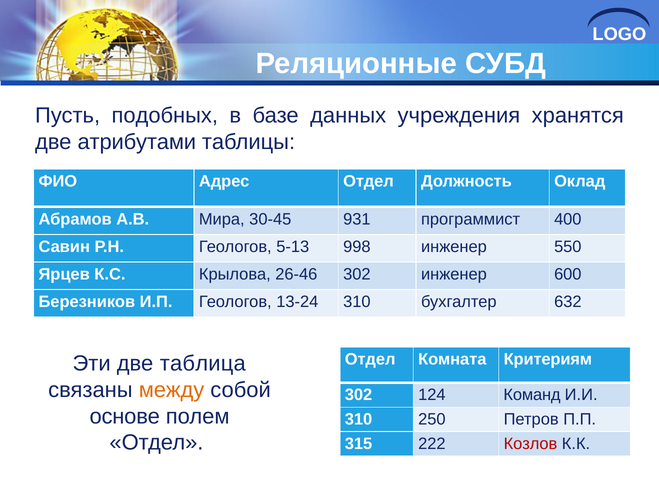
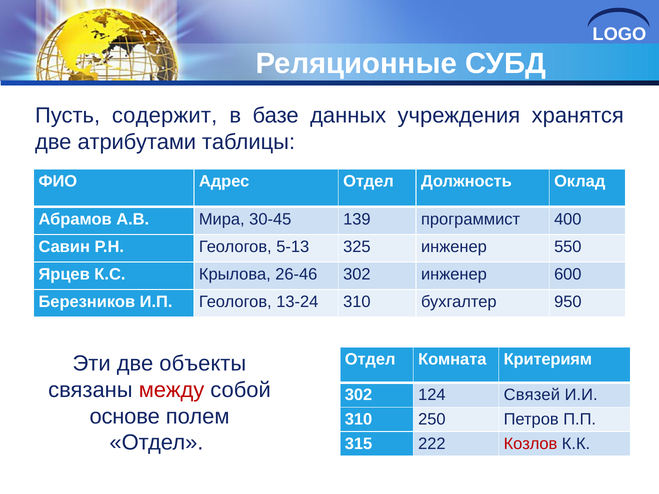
подобных: подобных -> содержит (165, 116)
931: 931 -> 139 (357, 219)
998: 998 -> 325 (357, 247)
632: 632 -> 950 (568, 302)
таблица: таблица -> объекты (203, 364)
между colour: orange -> red (172, 390)
Команд: Команд -> Связей (532, 395)
